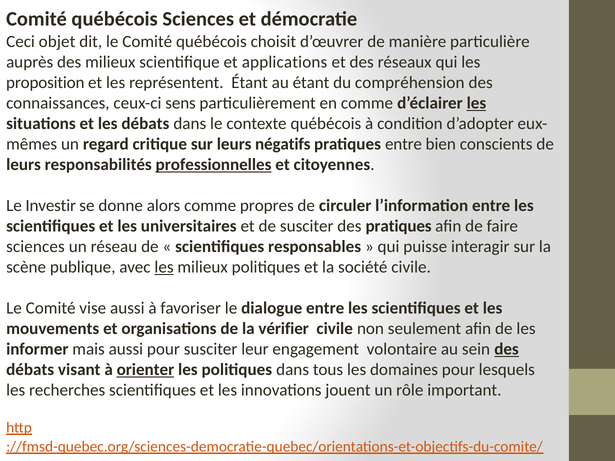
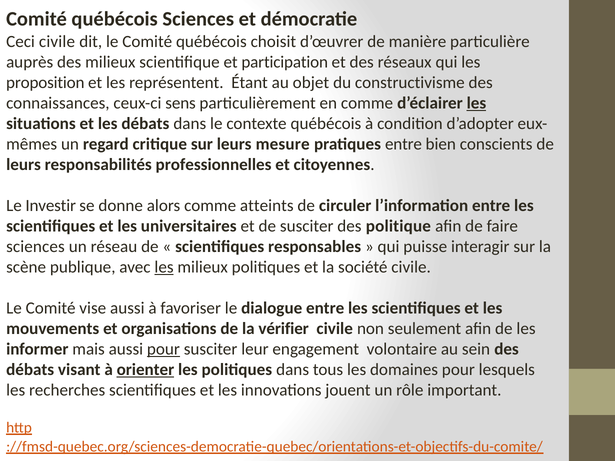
Ceci objet: objet -> civile (57, 42)
applications: applications -> participation (285, 62)
au étant: étant -> objet (311, 83)
compréhension: compréhension -> constructivisme (410, 83)
négatifs: négatifs -> mesure (283, 144)
professionnelles underline: present -> none (214, 165)
propres: propres -> atteints (267, 206)
des pratiques: pratiques -> politique (398, 226)
pour underline: none -> present (163, 349)
des underline: present -> none (507, 349)
